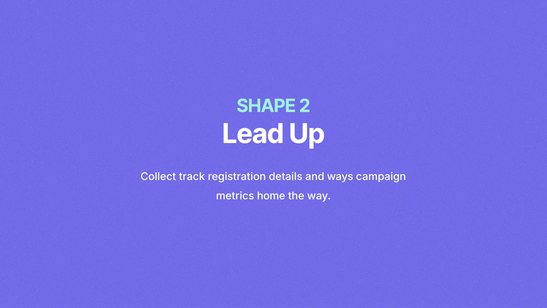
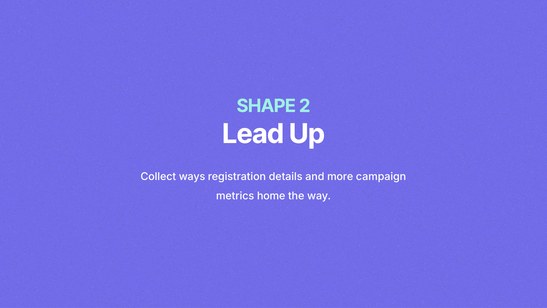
track: track -> ways (192, 176)
ways: ways -> more (340, 176)
